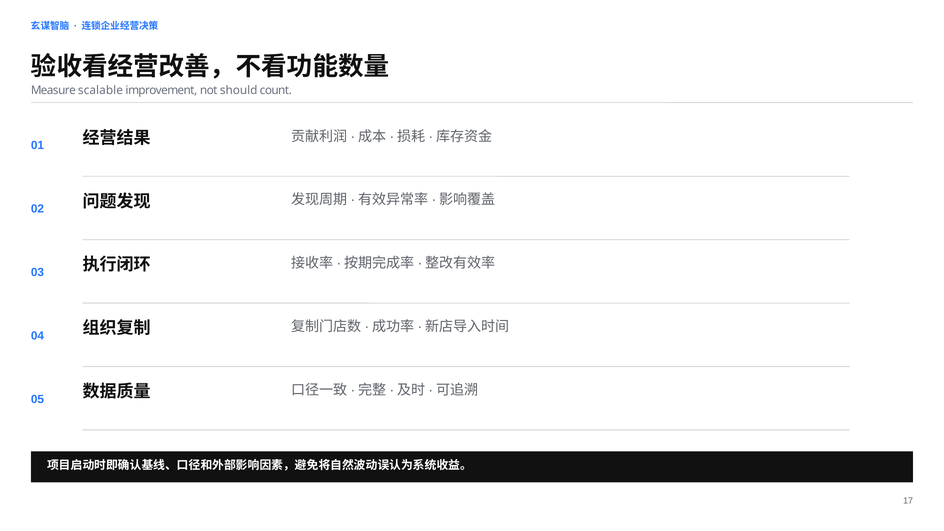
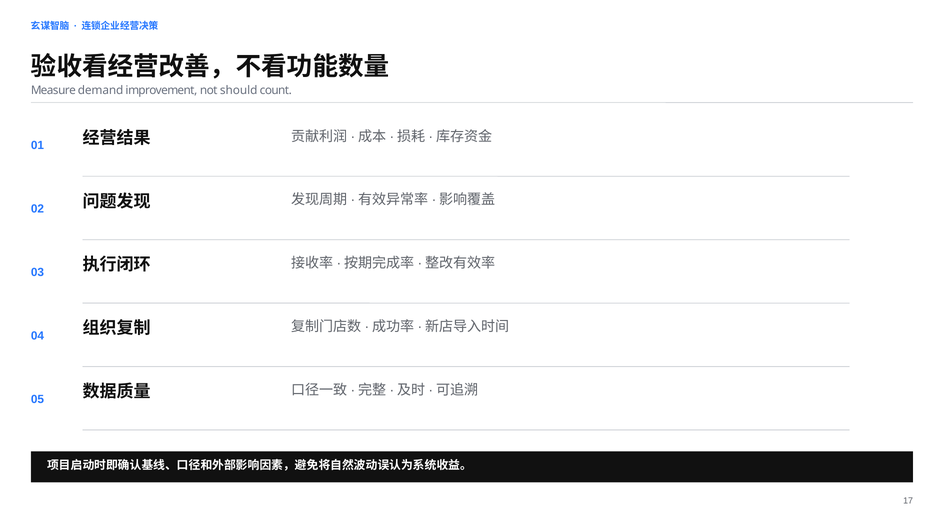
scalable: scalable -> demand (101, 90)
